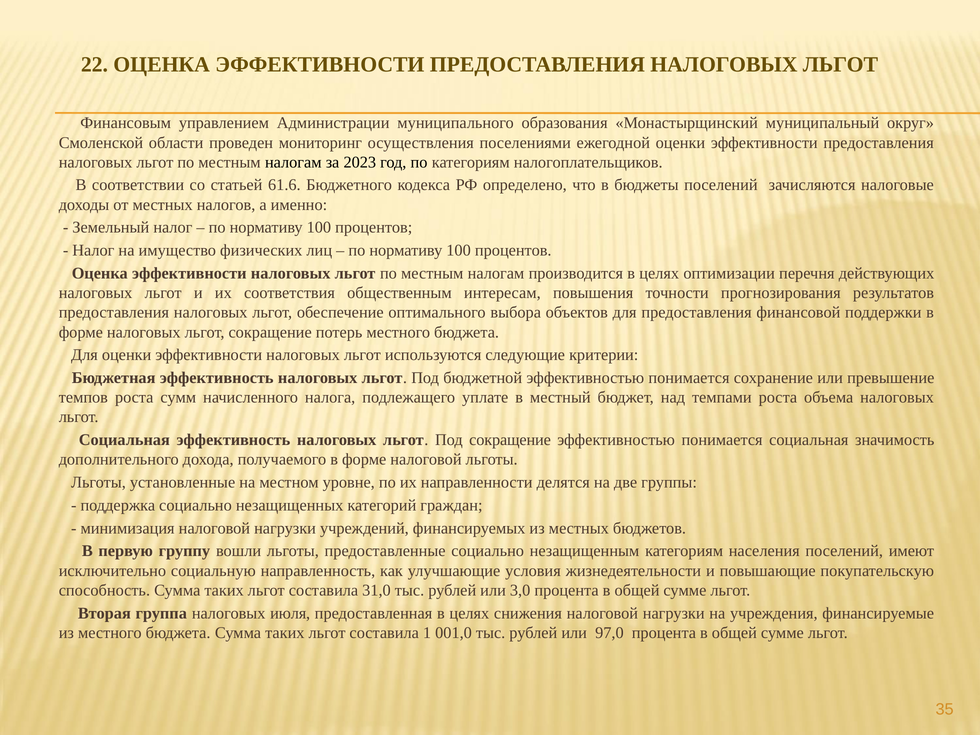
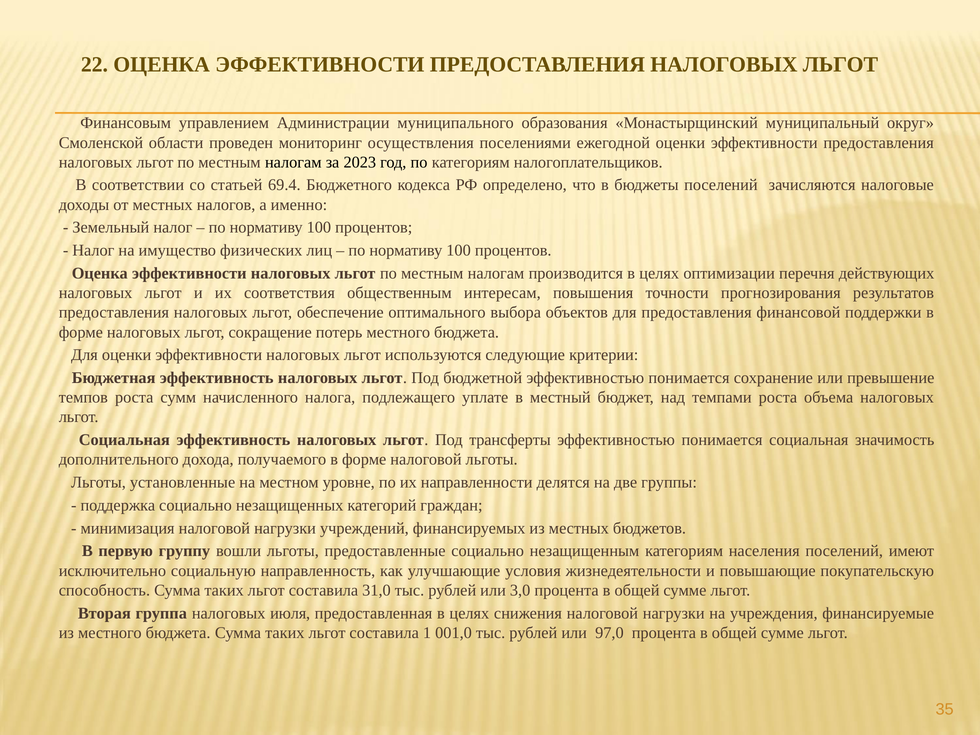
61.6: 61.6 -> 69.4 (284, 185)
Под сокращение: сокращение -> трансферты (510, 440)
